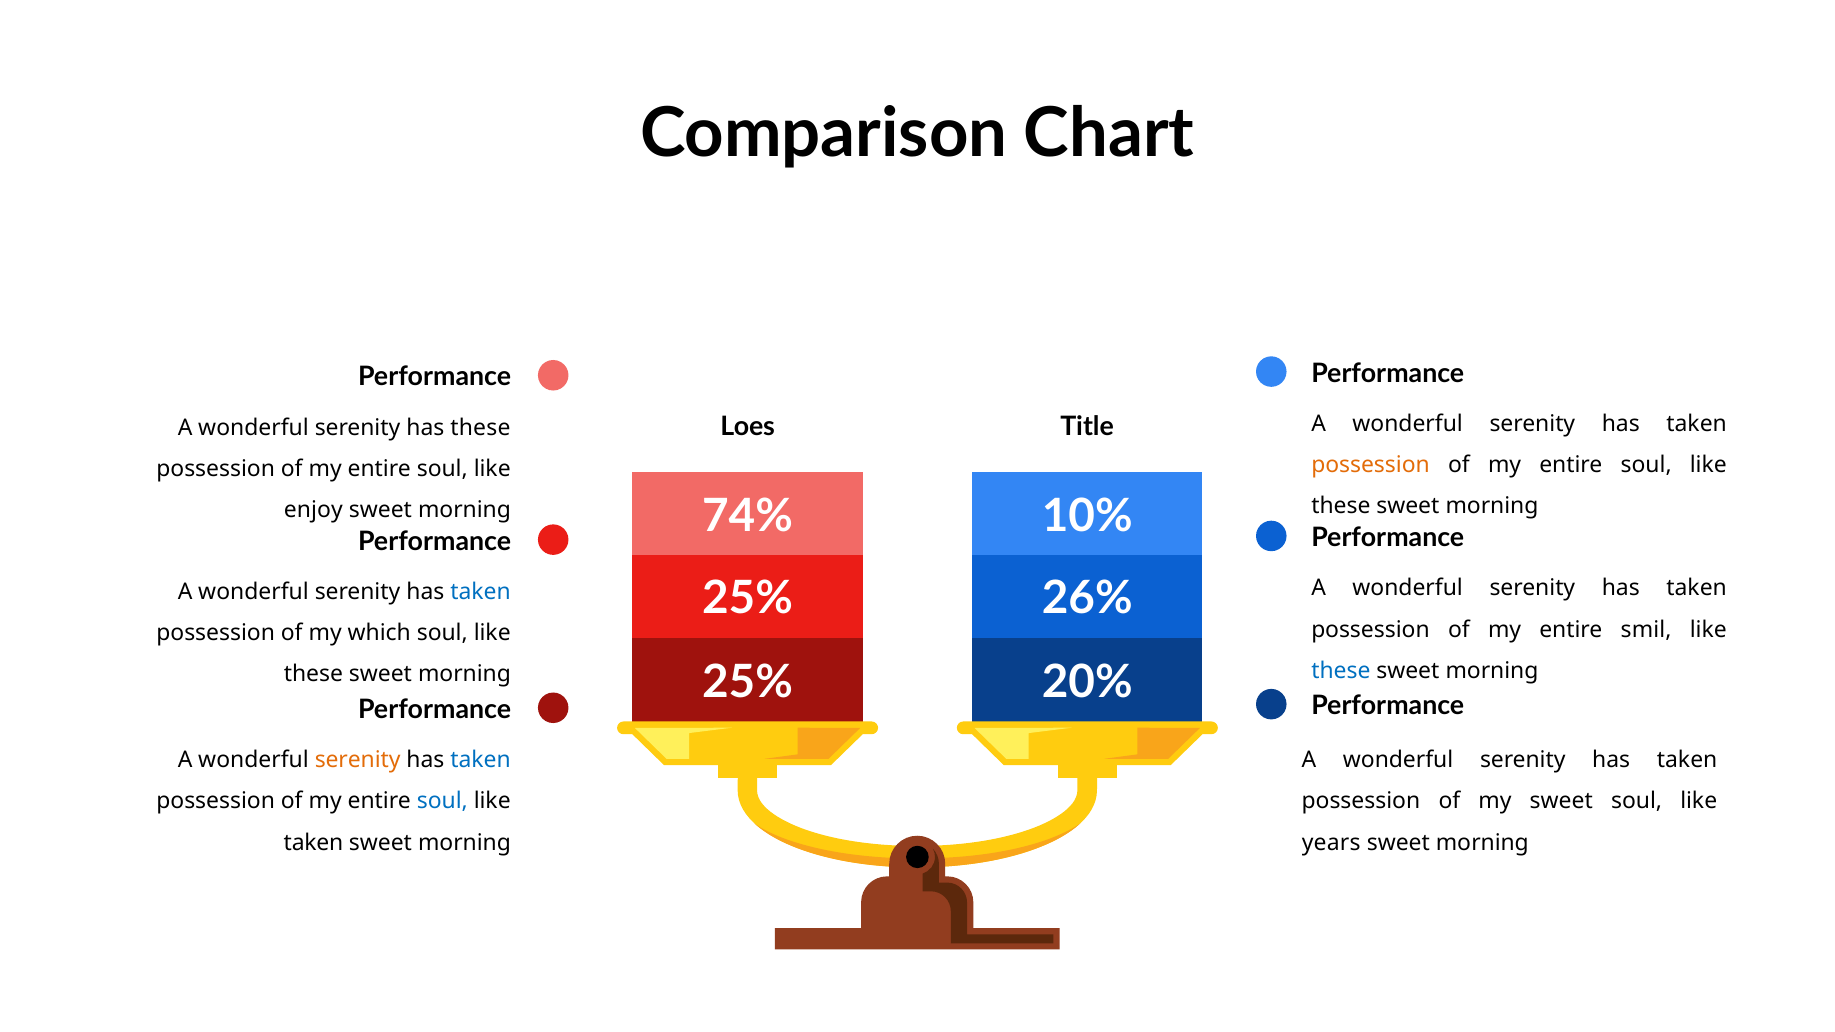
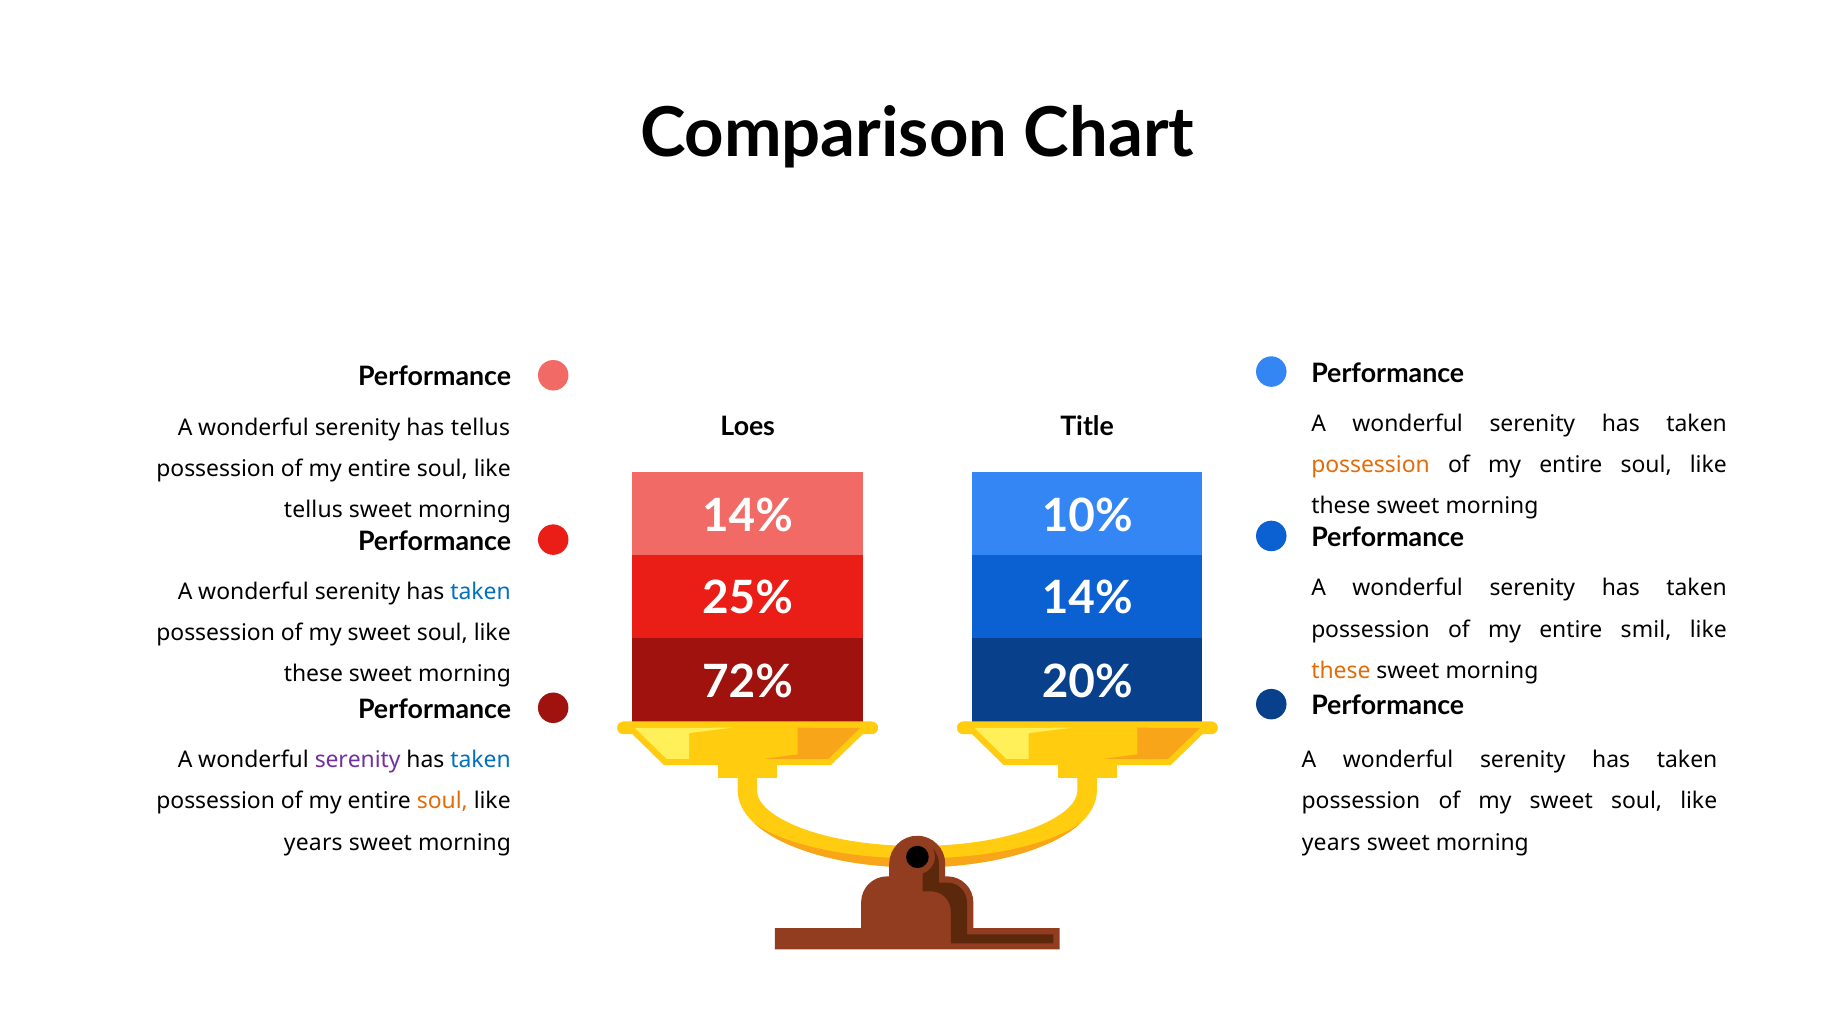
has these: these -> tellus (480, 428)
74%: 74% -> 14% (747, 516)
enjoy: enjoy -> tellus (313, 510)
26%: 26% -> 14% (1087, 598)
which: which -> sweet (379, 633)
these colour: blue -> orange (1341, 671)
25%: 25% -> 72% (747, 683)
serenity colour: orange -> purple (358, 760)
soul colour: blue -> orange (442, 801)
taken: taken -> years (313, 843)
